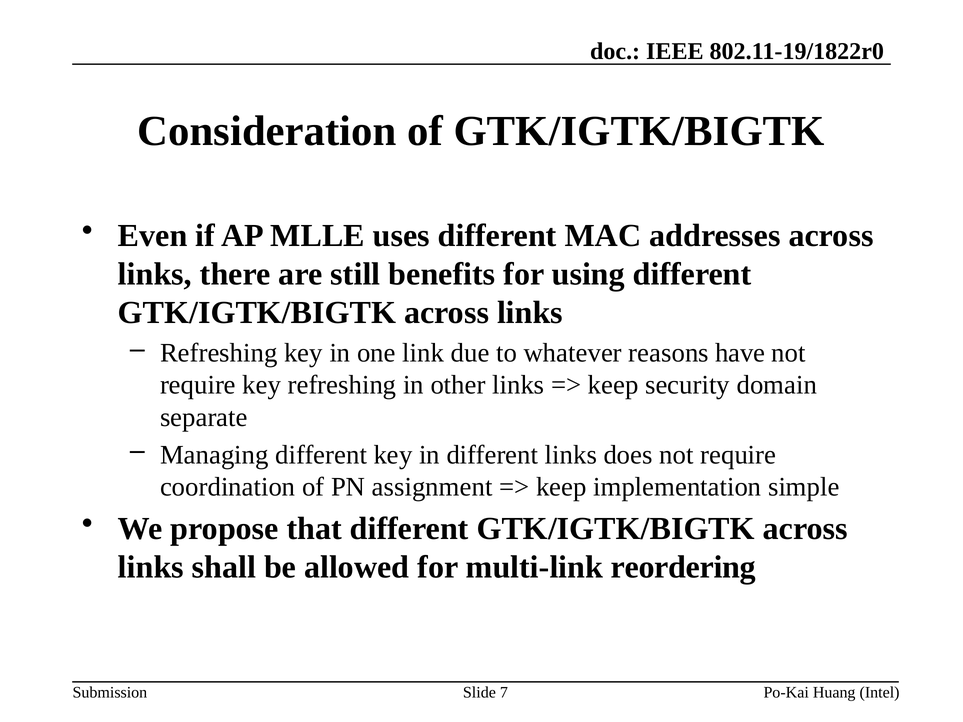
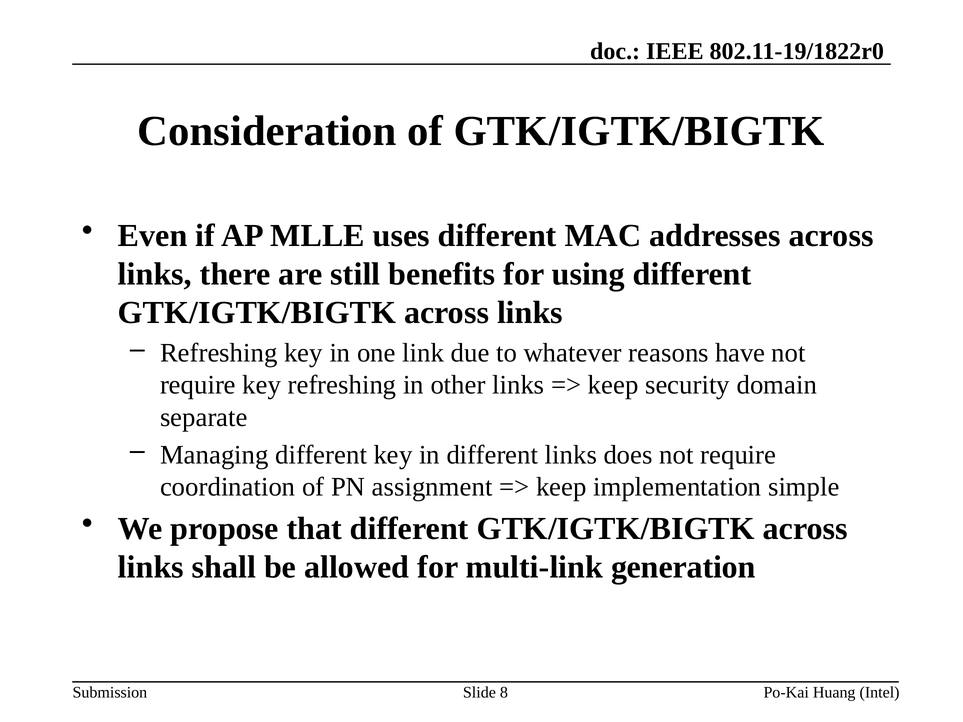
reordering: reordering -> generation (683, 568)
7: 7 -> 8 (504, 693)
